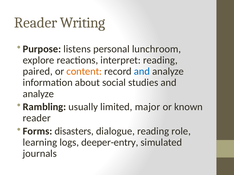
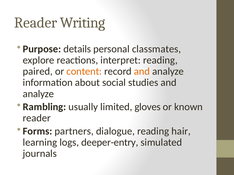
listens: listens -> details (77, 49)
lunchroom: lunchroom -> classmates (157, 49)
and colour: blue -> orange (142, 72)
major: major -> gloves (148, 107)
disasters: disasters -> partners (74, 132)
role: role -> hair (181, 132)
